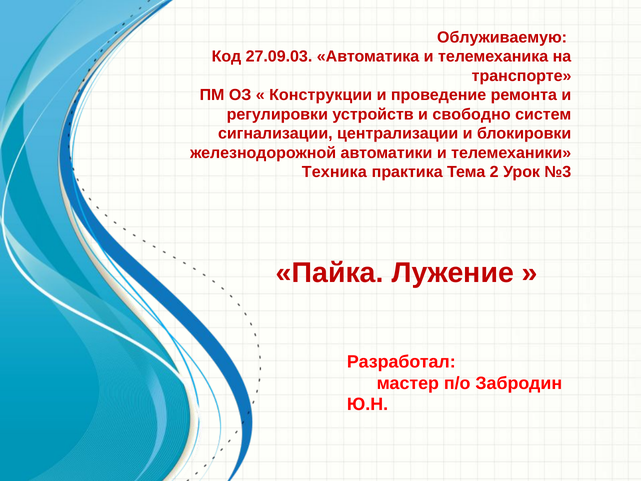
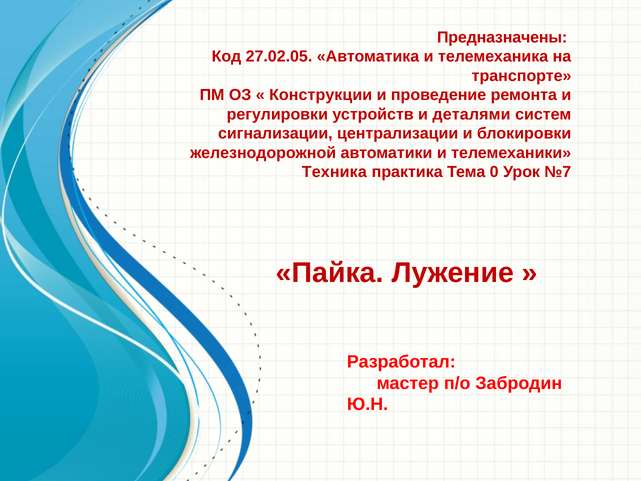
Облуживаемую: Облуживаемую -> Предназначены (502, 37)
27.09.03: 27.09.03 -> 27.02.05 (279, 56)
свободно: свободно -> деталями (472, 114)
2: 2 -> 0 (494, 172)
№3: №3 -> №7 (558, 172)
